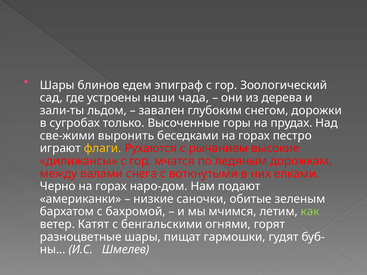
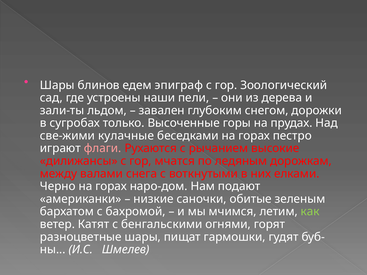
чада: чада -> пели (194, 98)
выронить: выронить -> кулачные (126, 136)
флаги colour: yellow -> pink (103, 149)
